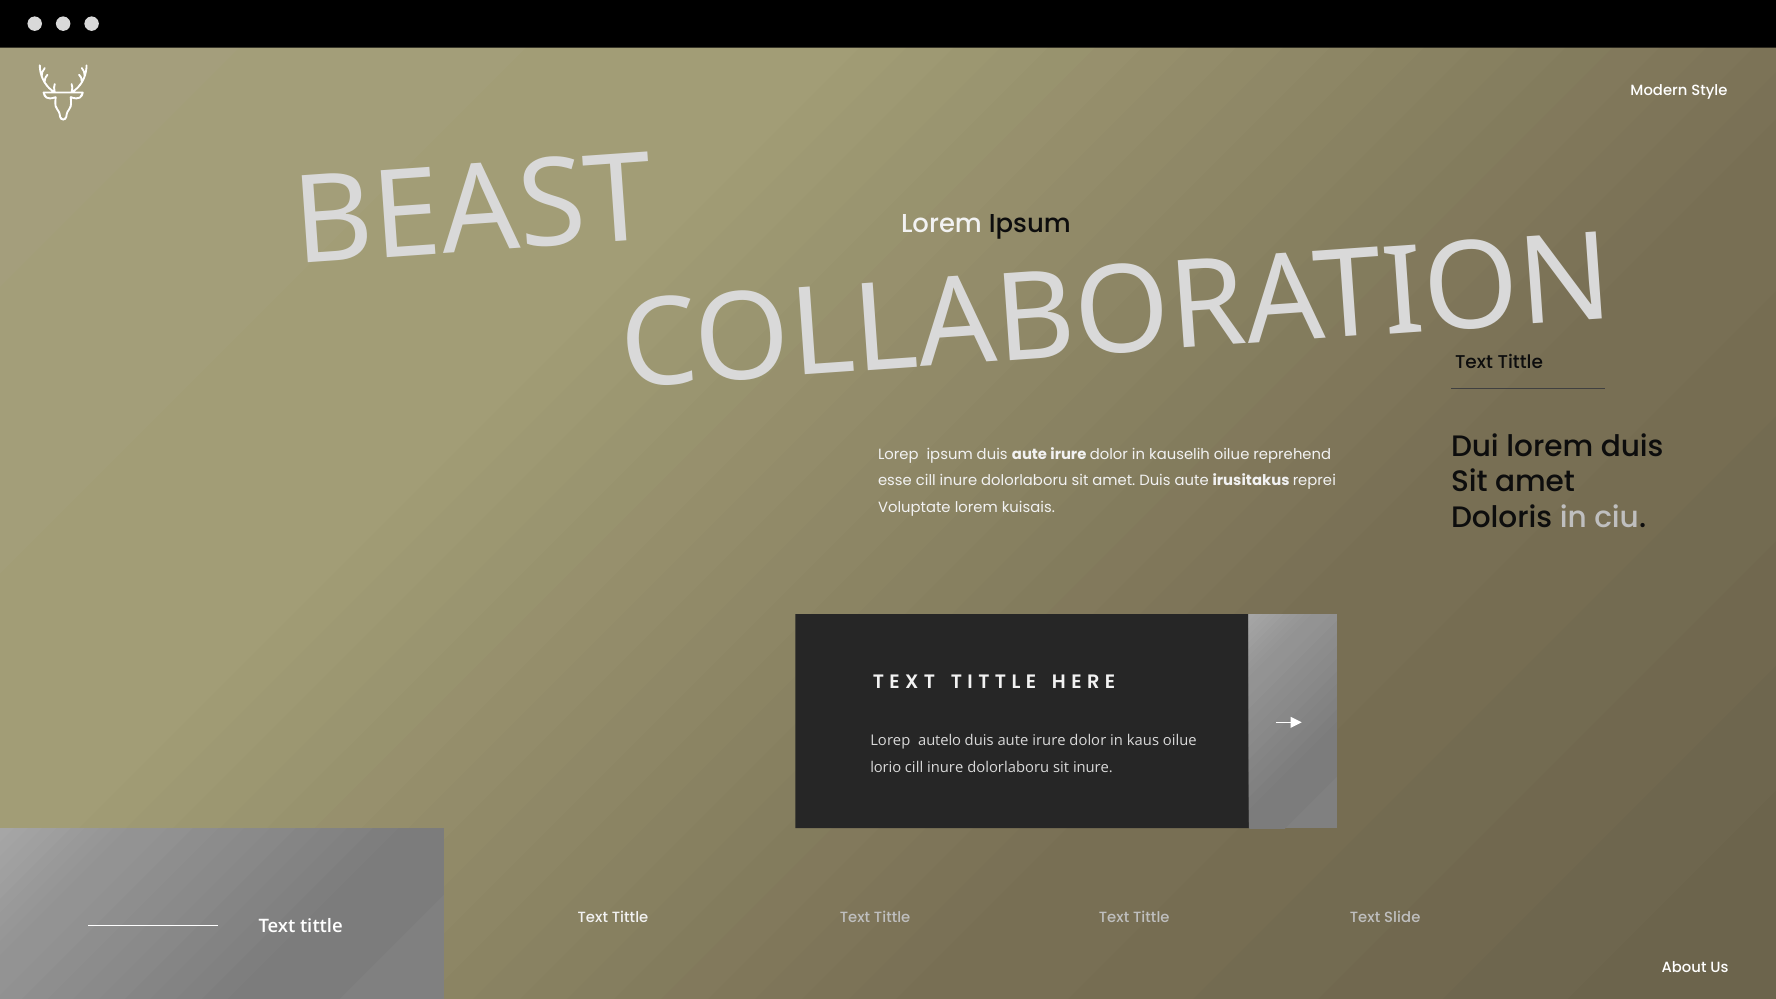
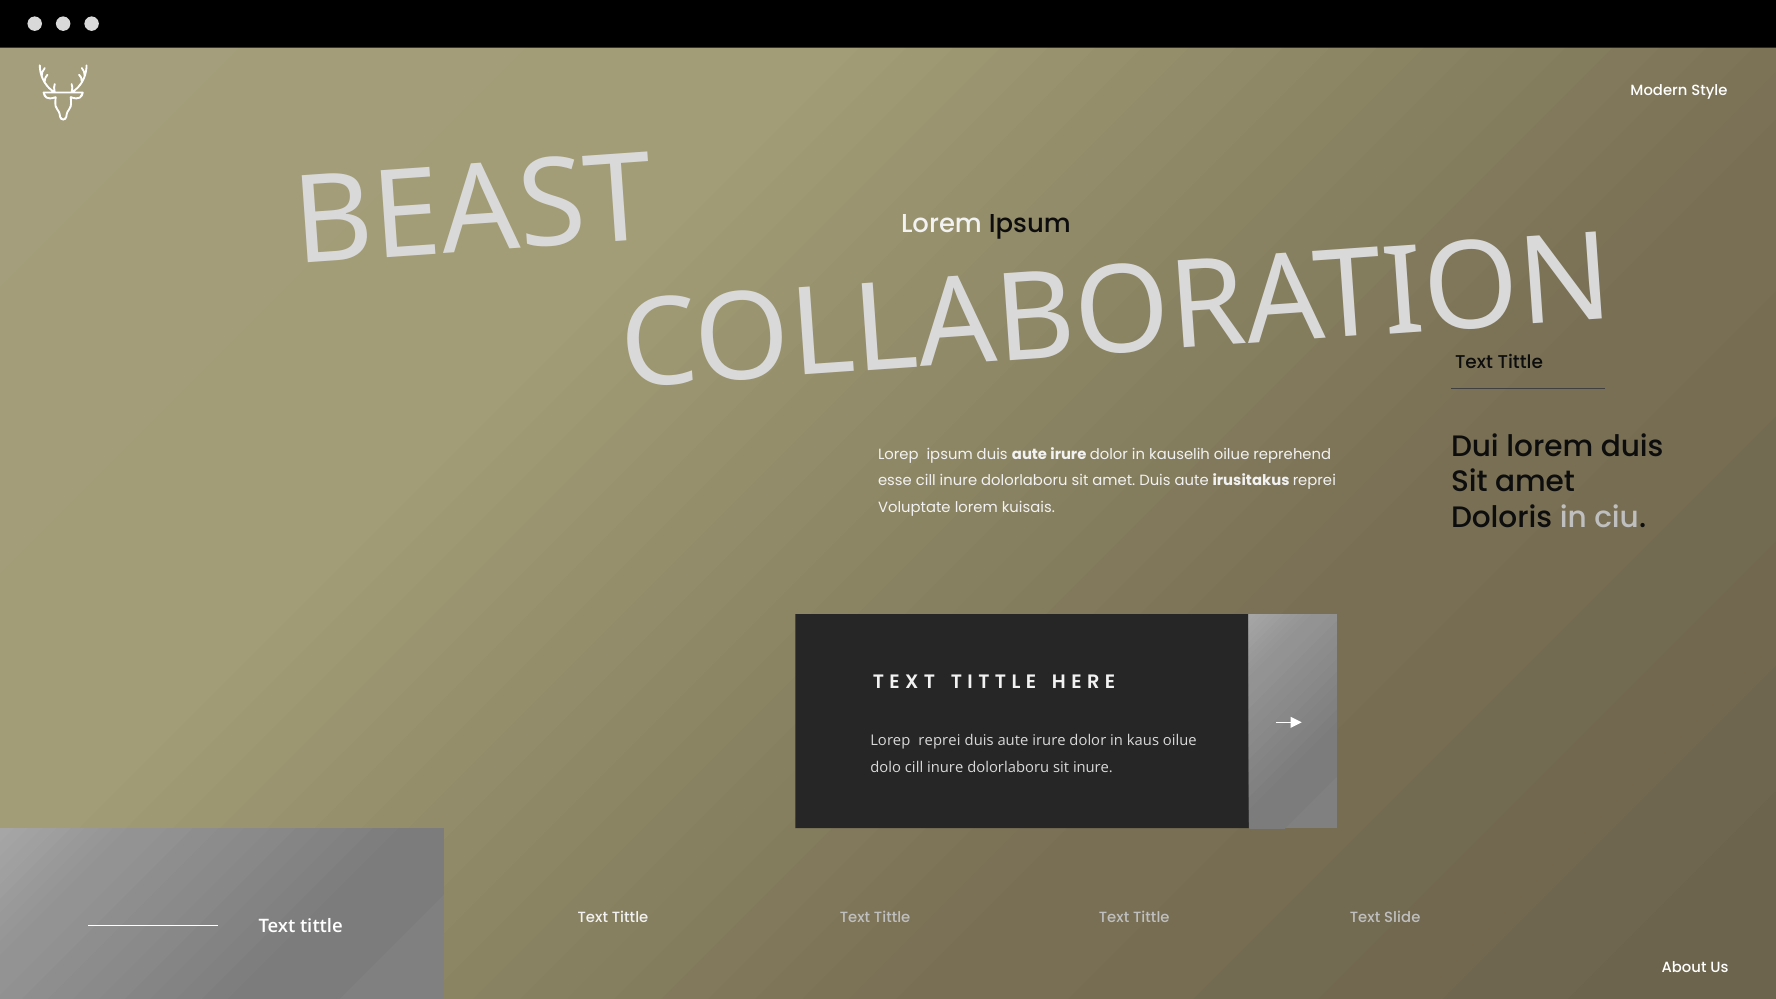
Lorep autelo: autelo -> reprei (939, 741)
lorio: lorio -> dolo (886, 768)
